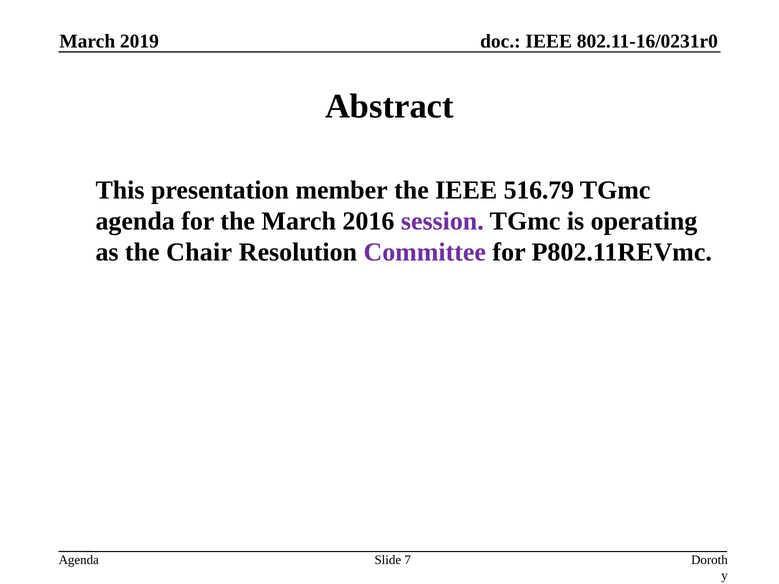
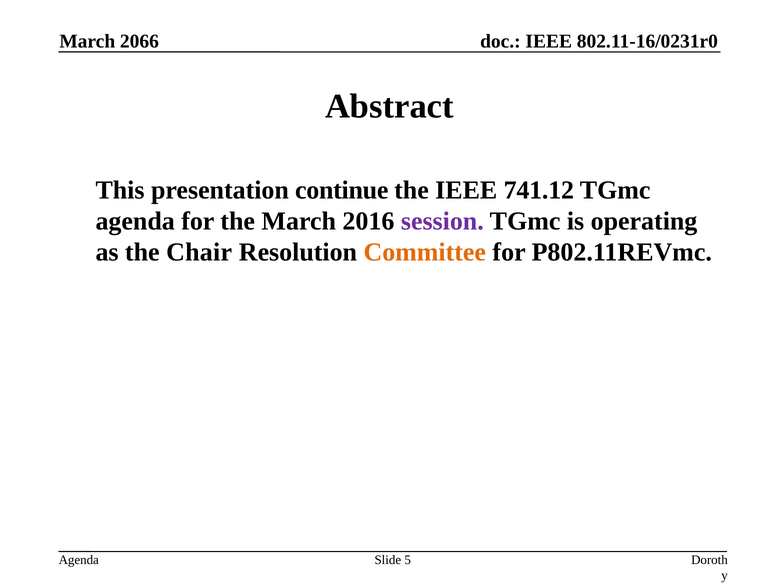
2019: 2019 -> 2066 (139, 42)
member: member -> continue (342, 190)
516.79: 516.79 -> 741.12 (539, 190)
Committee colour: purple -> orange (425, 252)
7: 7 -> 5 (408, 560)
